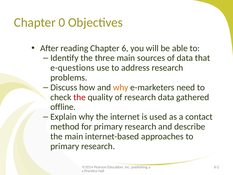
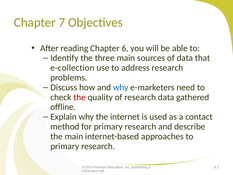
0: 0 -> 7 (62, 22)
e-questions: e-questions -> e-collection (72, 68)
why colour: orange -> blue (121, 87)
